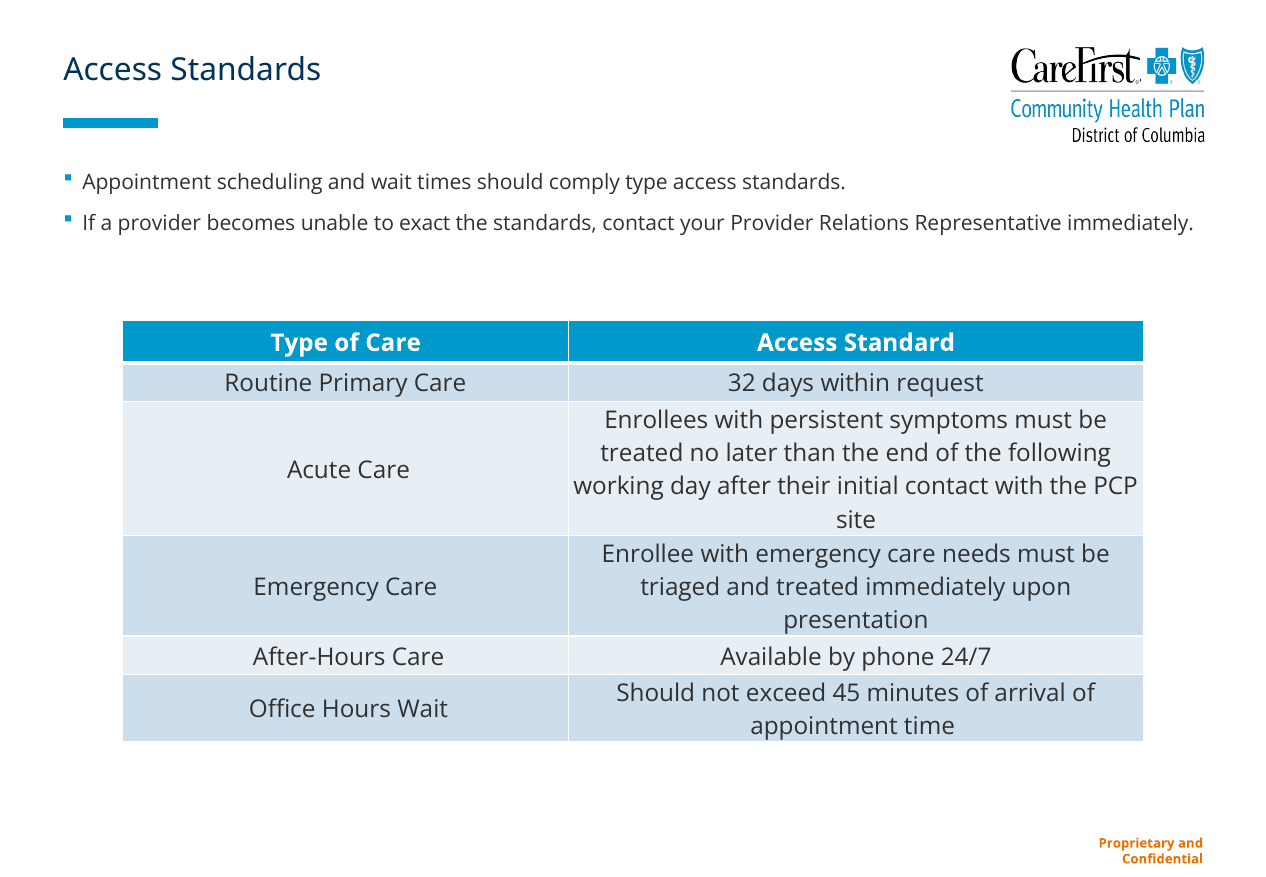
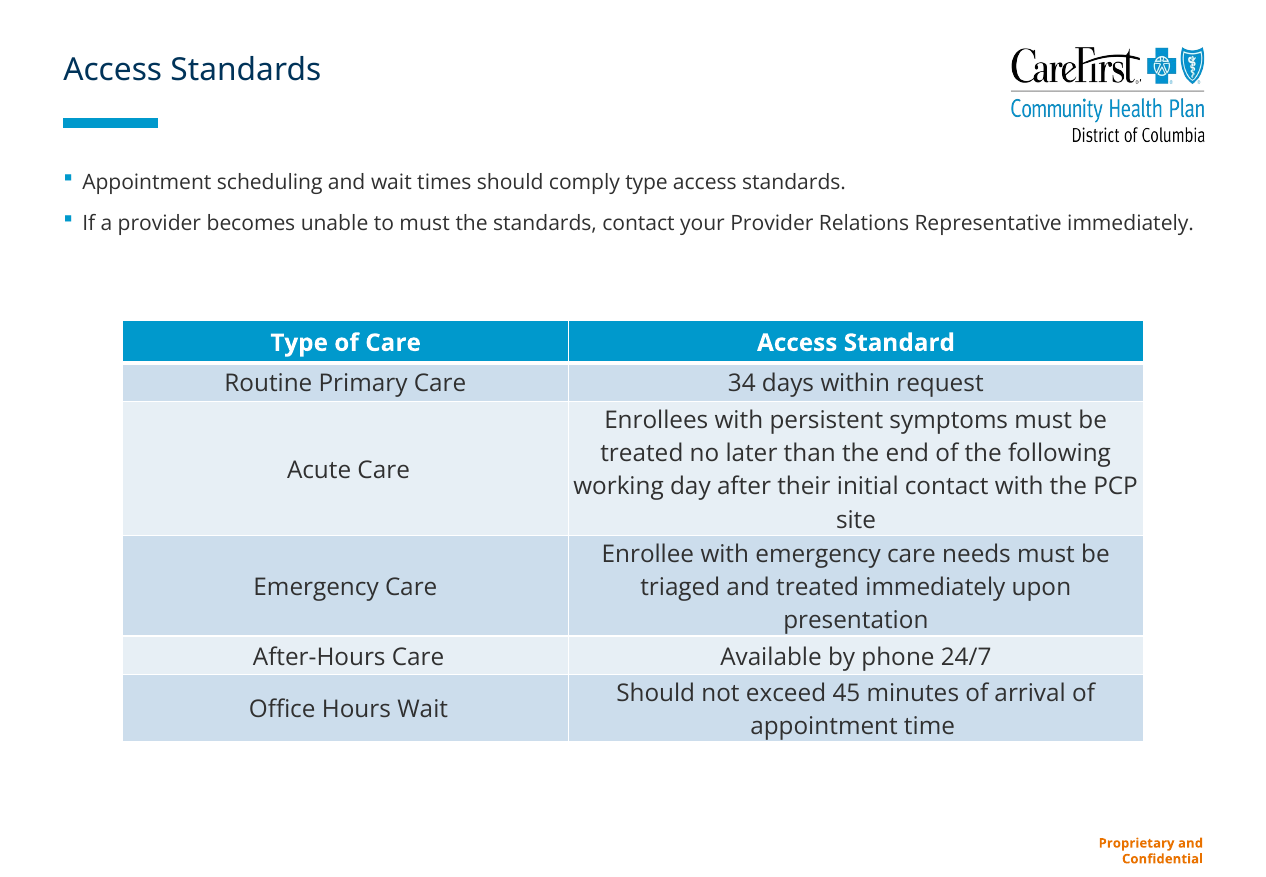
to exact: exact -> must (425, 223)
32: 32 -> 34 (742, 384)
